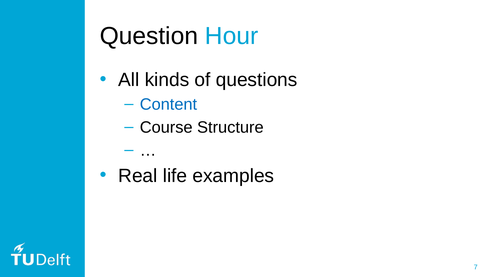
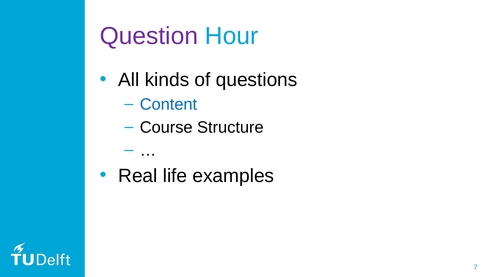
Question colour: black -> purple (149, 36)
